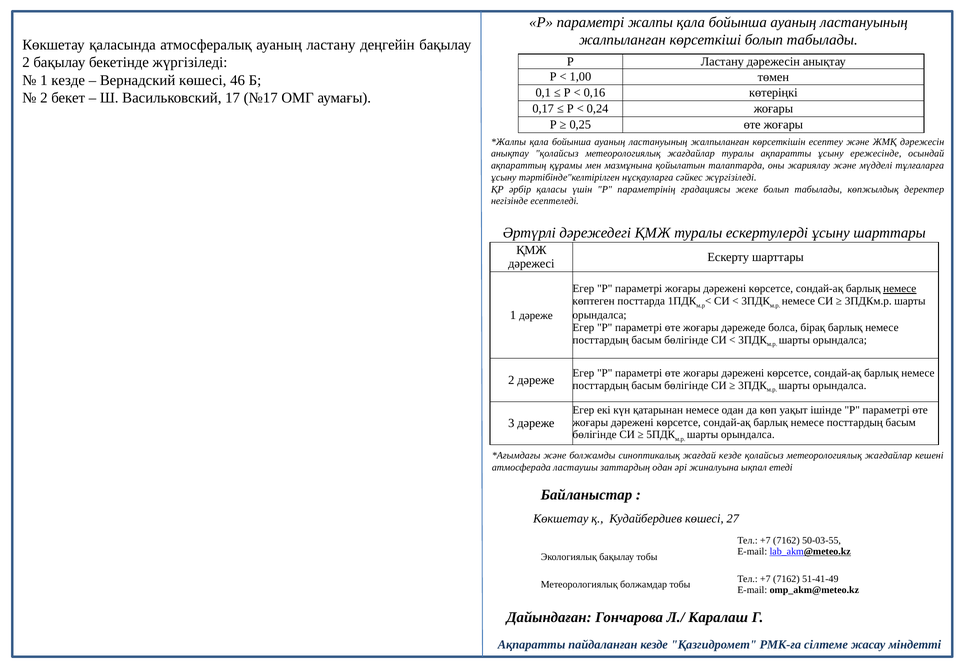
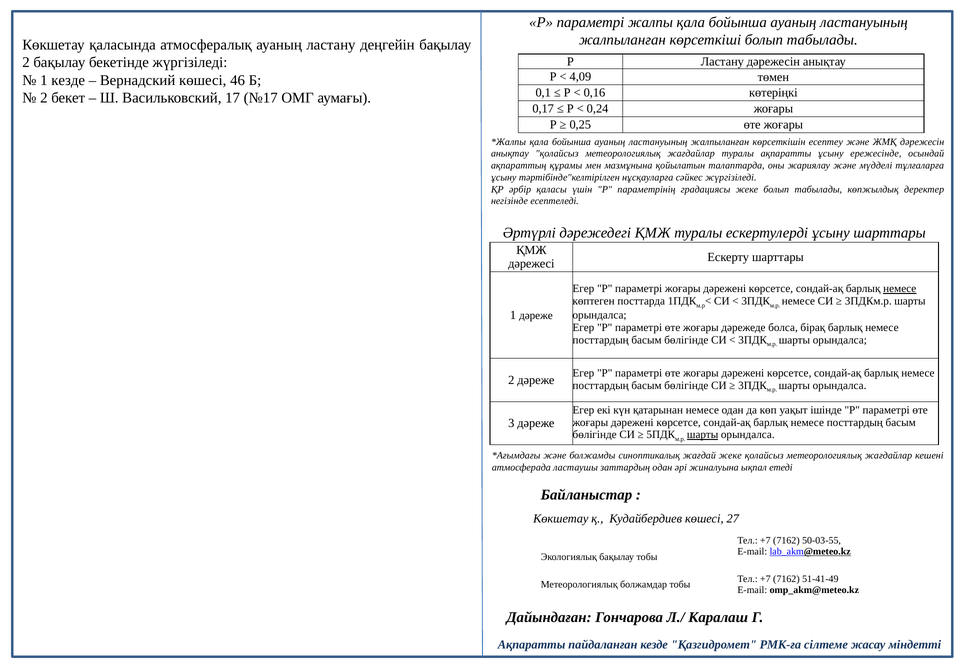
1,00: 1,00 -> 4,09 (580, 77)
шарты underline: none -> present (703, 435)
жағдай кезде: кезде -> жеке (730, 455)
